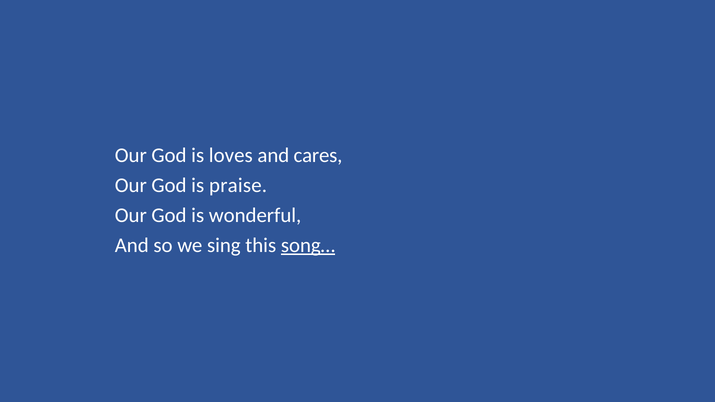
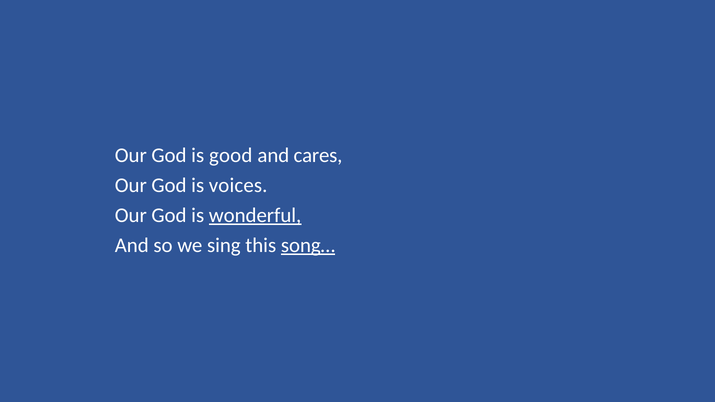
loves: loves -> good (231, 155)
praise: praise -> voices (238, 185)
wonderful underline: none -> present (255, 215)
